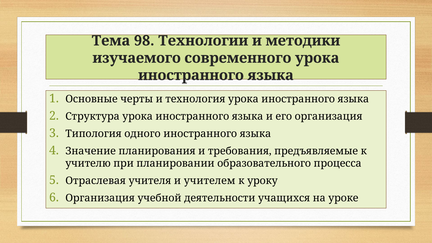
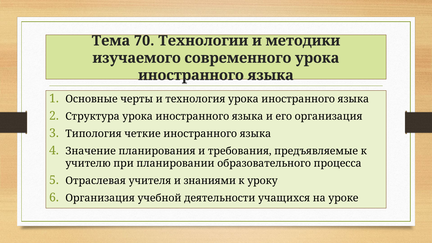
98: 98 -> 70 (144, 41)
одного: одного -> четкие (143, 134)
учителем: учителем -> знаниями (210, 181)
